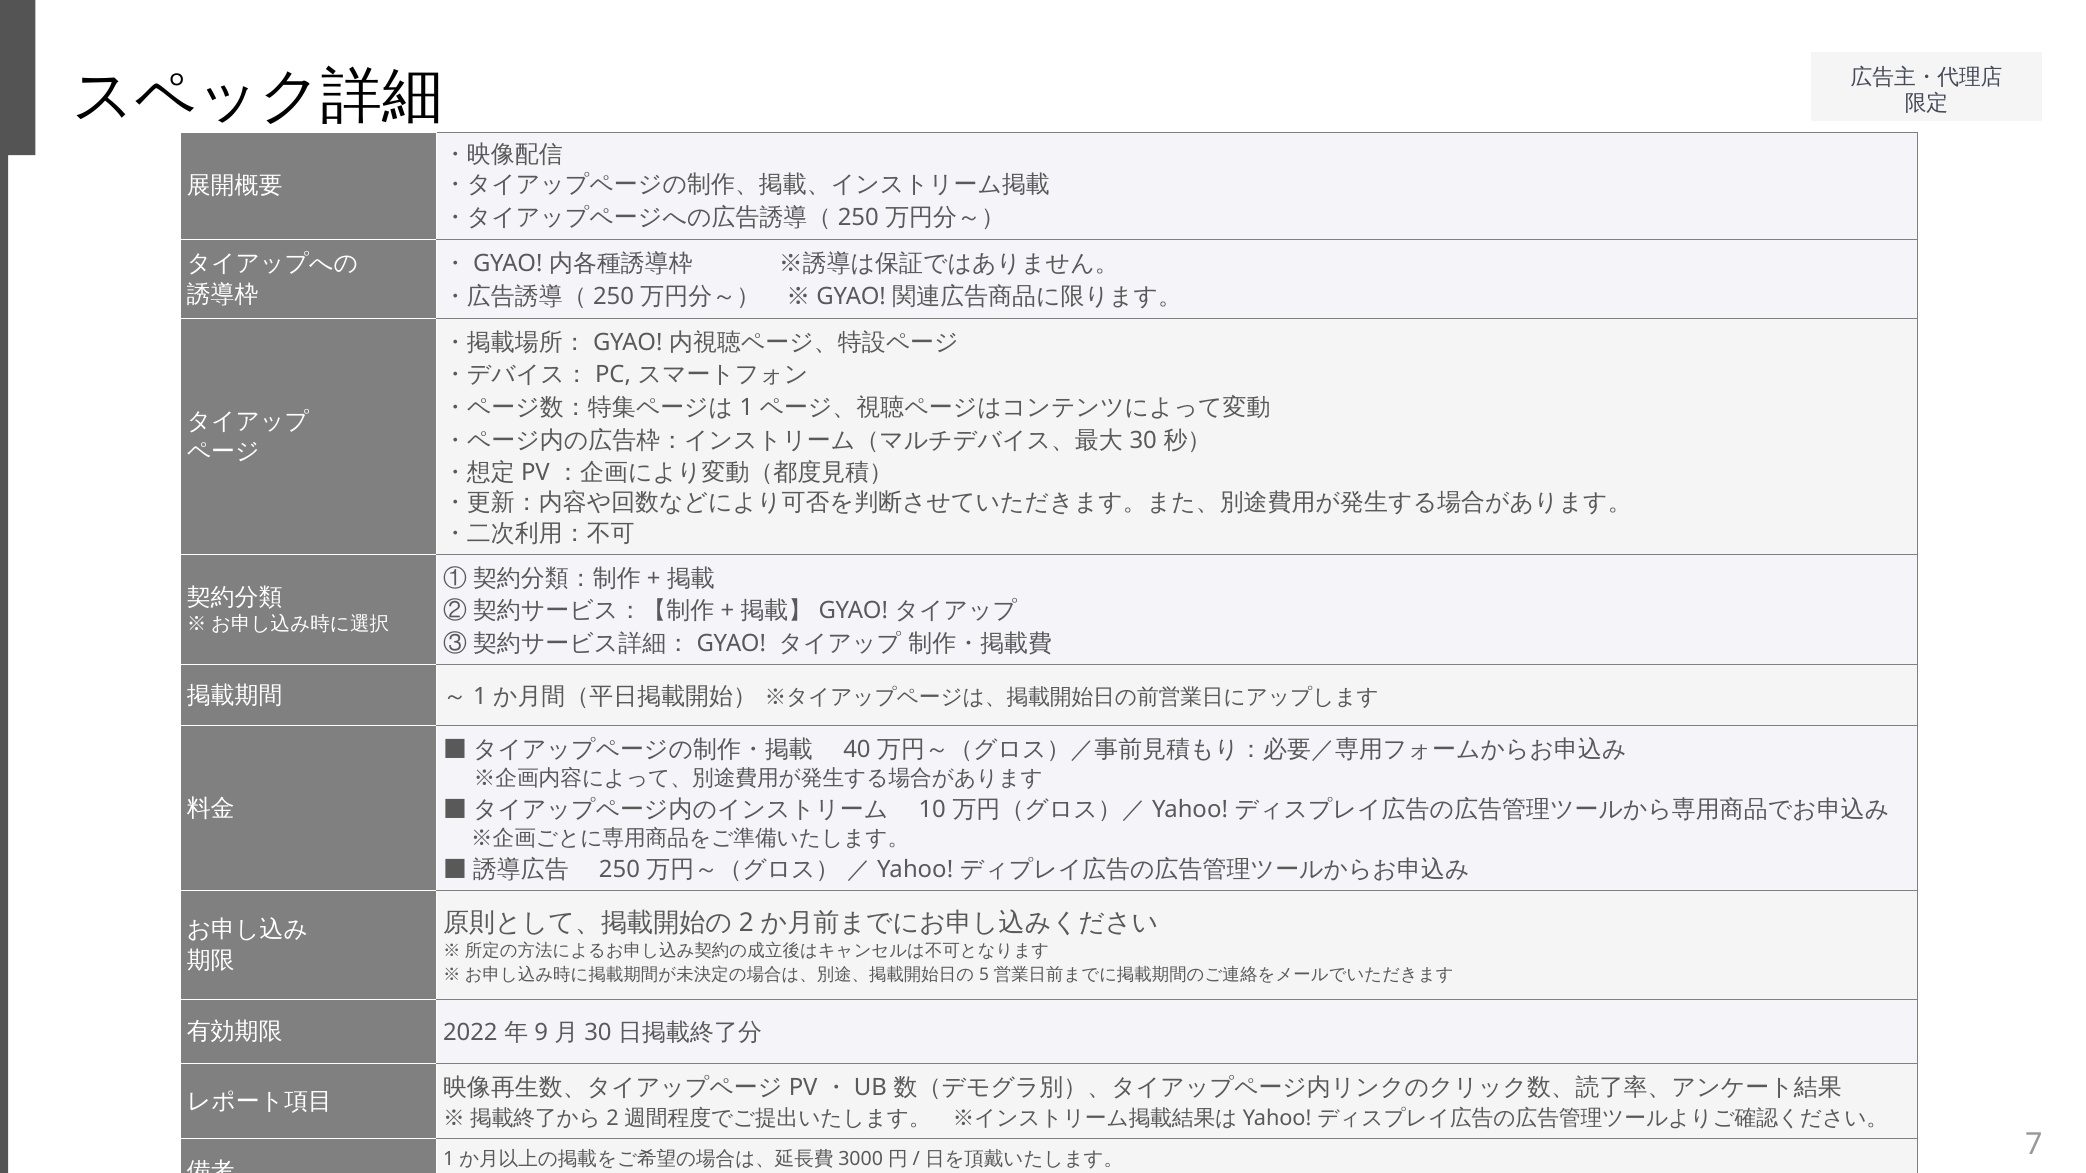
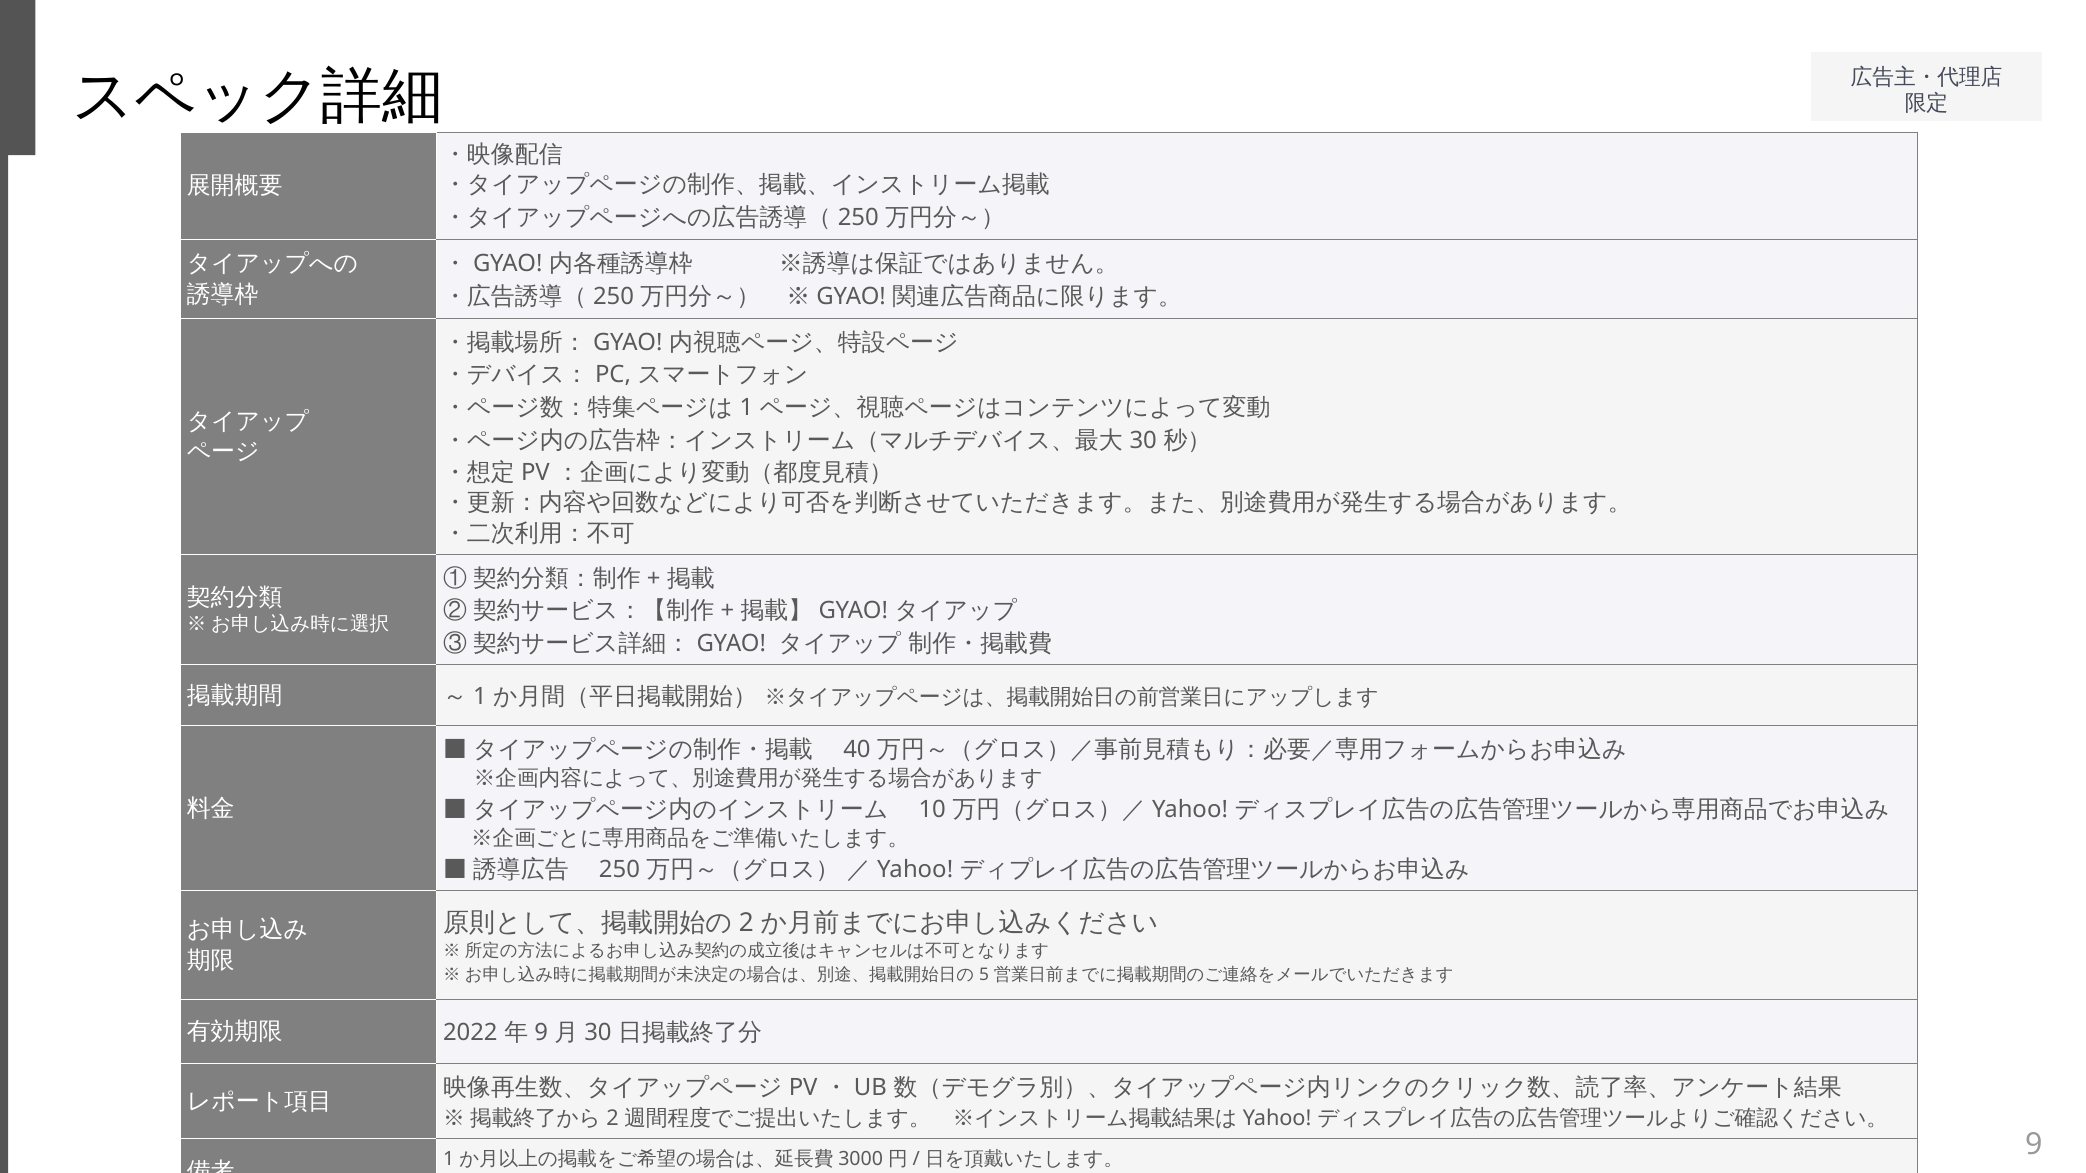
7: 7 -> 9 (2034, 1145)
